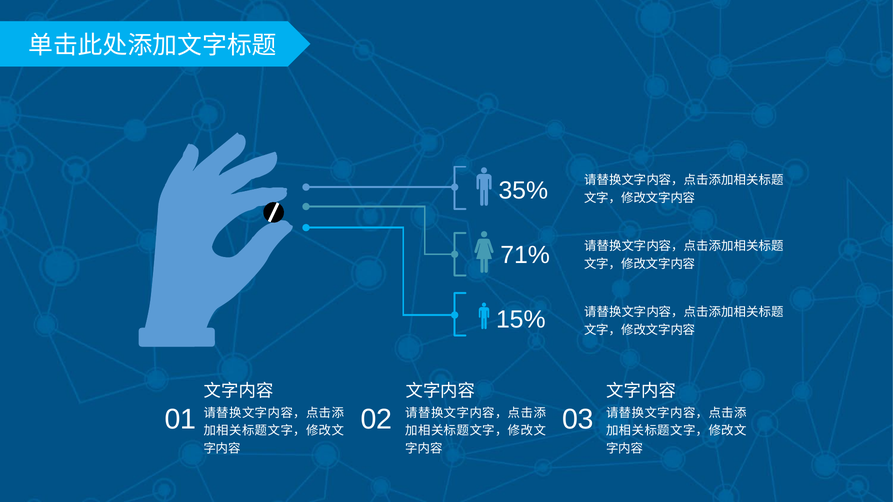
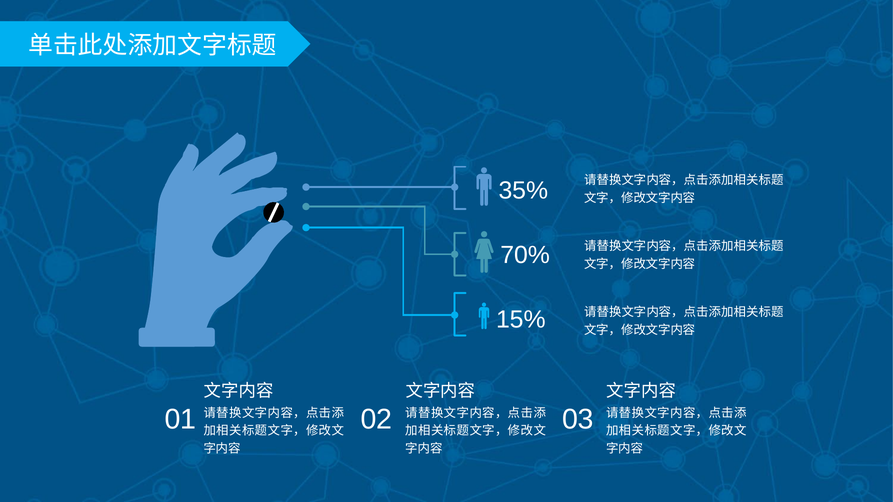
71%: 71% -> 70% (525, 255)
